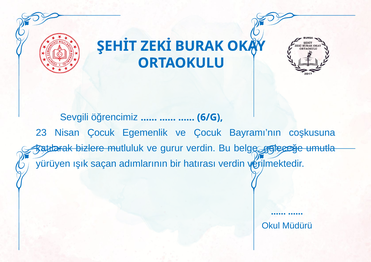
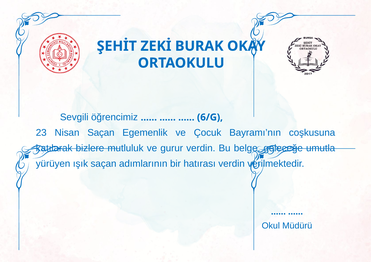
Nisan Çocuk: Çocuk -> Saçan (101, 133)
